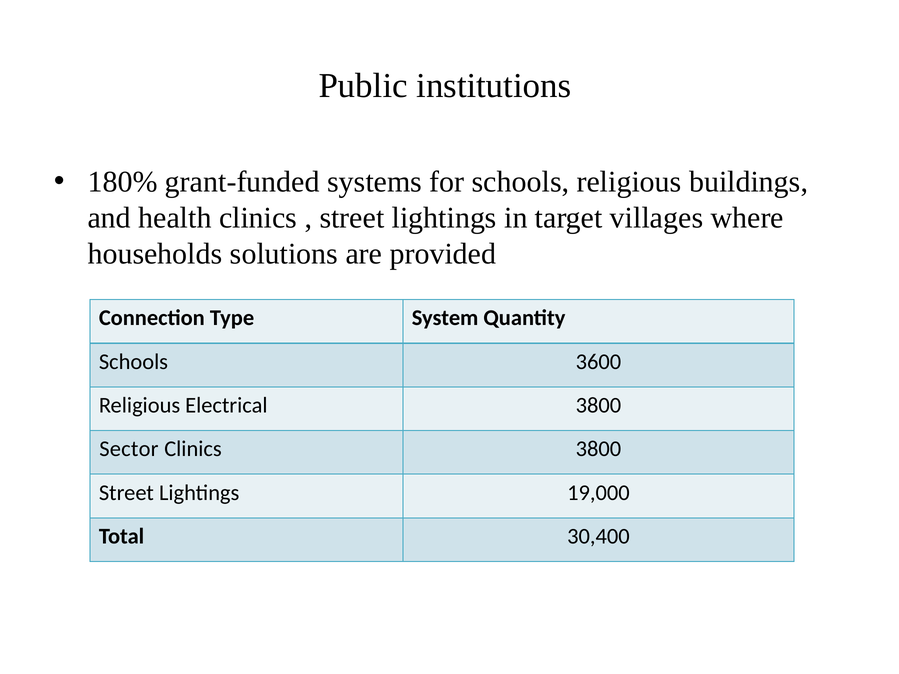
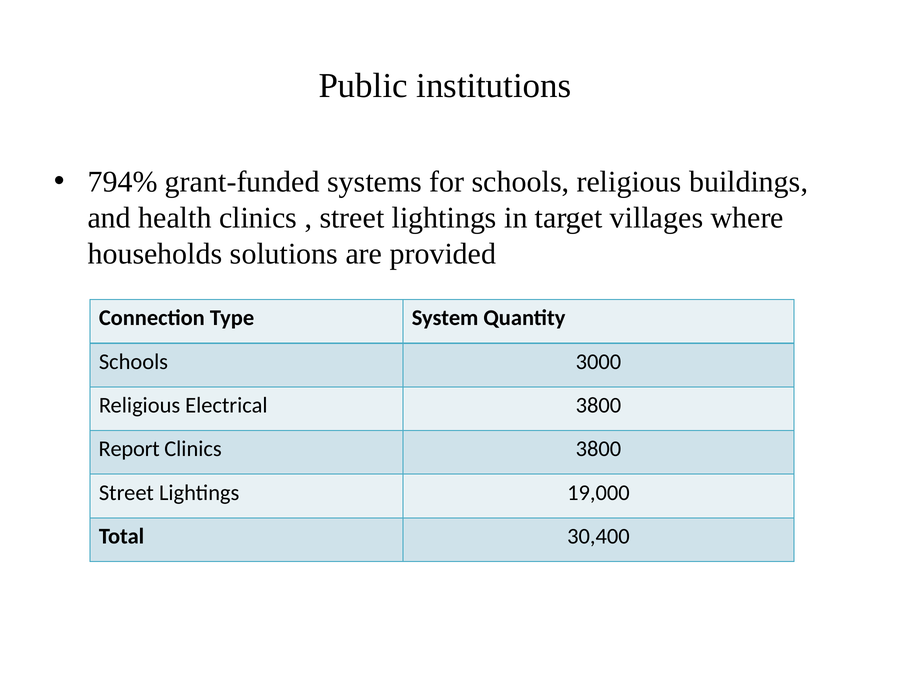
180%: 180% -> 794% (123, 182)
3600: 3600 -> 3000 (598, 362)
Sector: Sector -> Report (129, 449)
